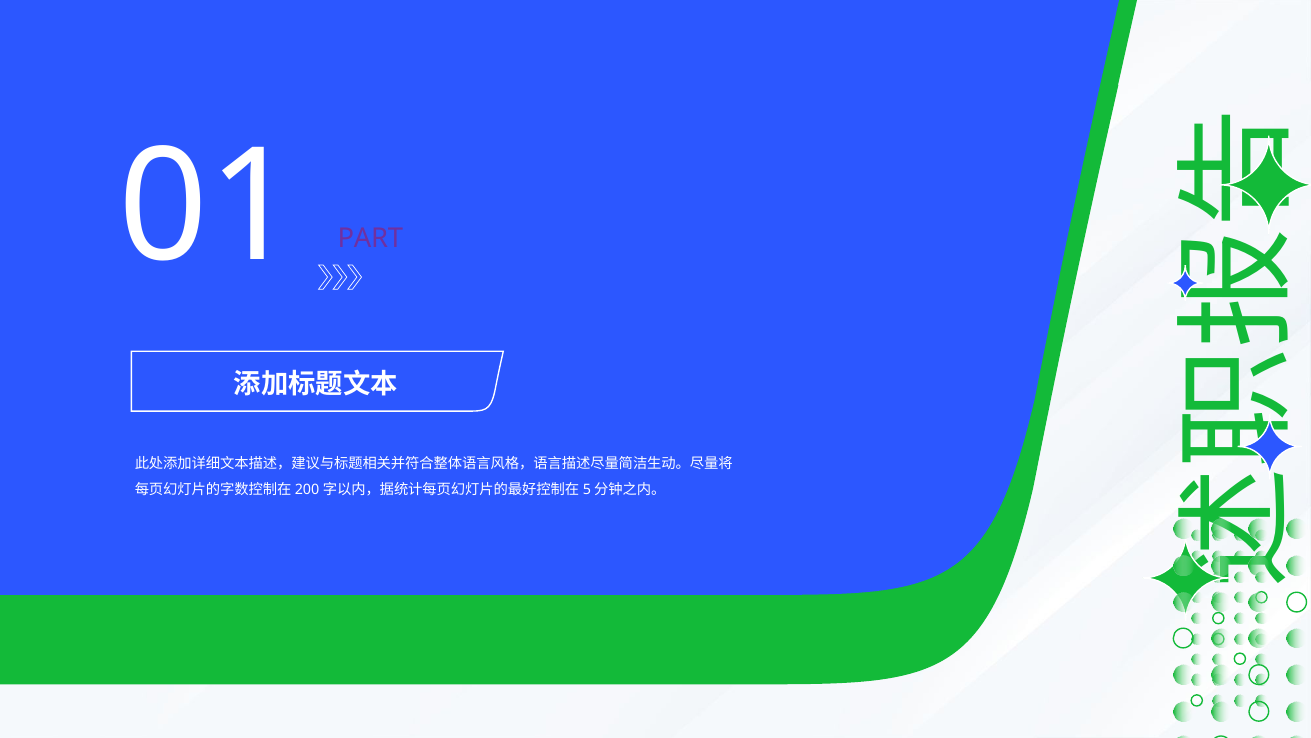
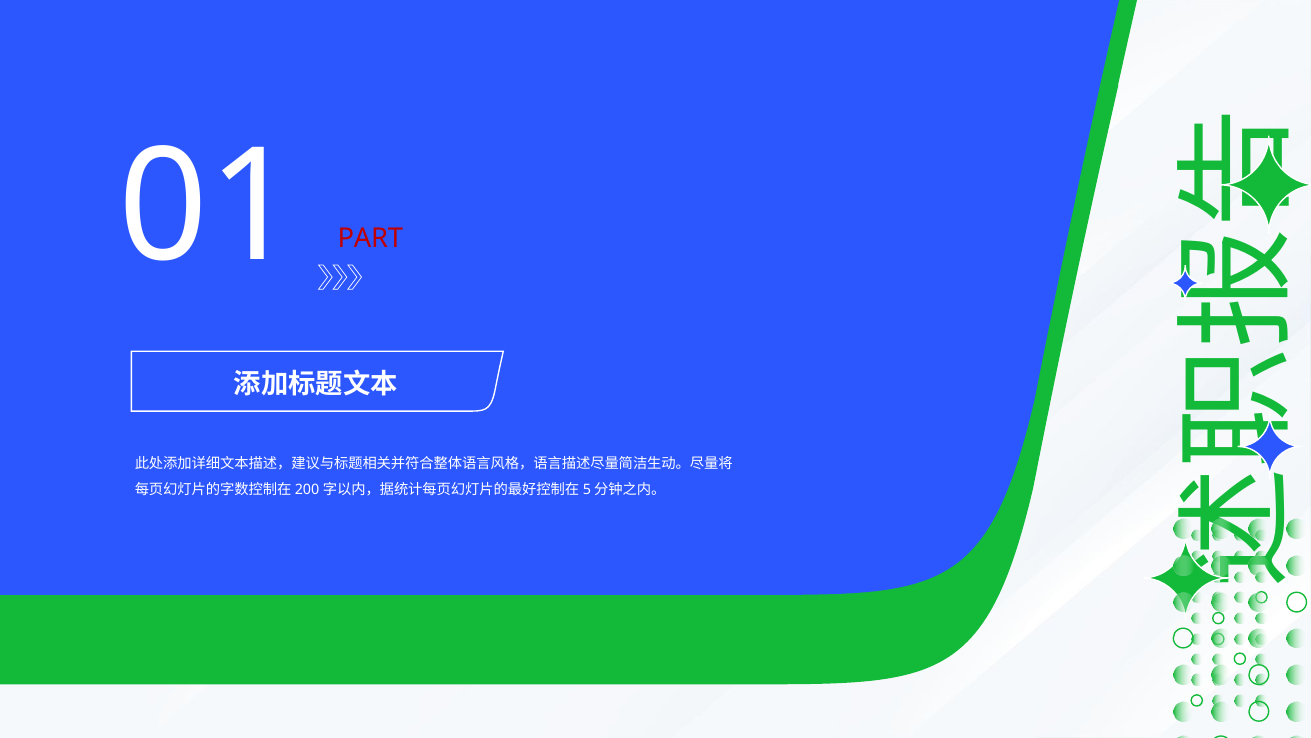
PART colour: purple -> red (370, 238)
